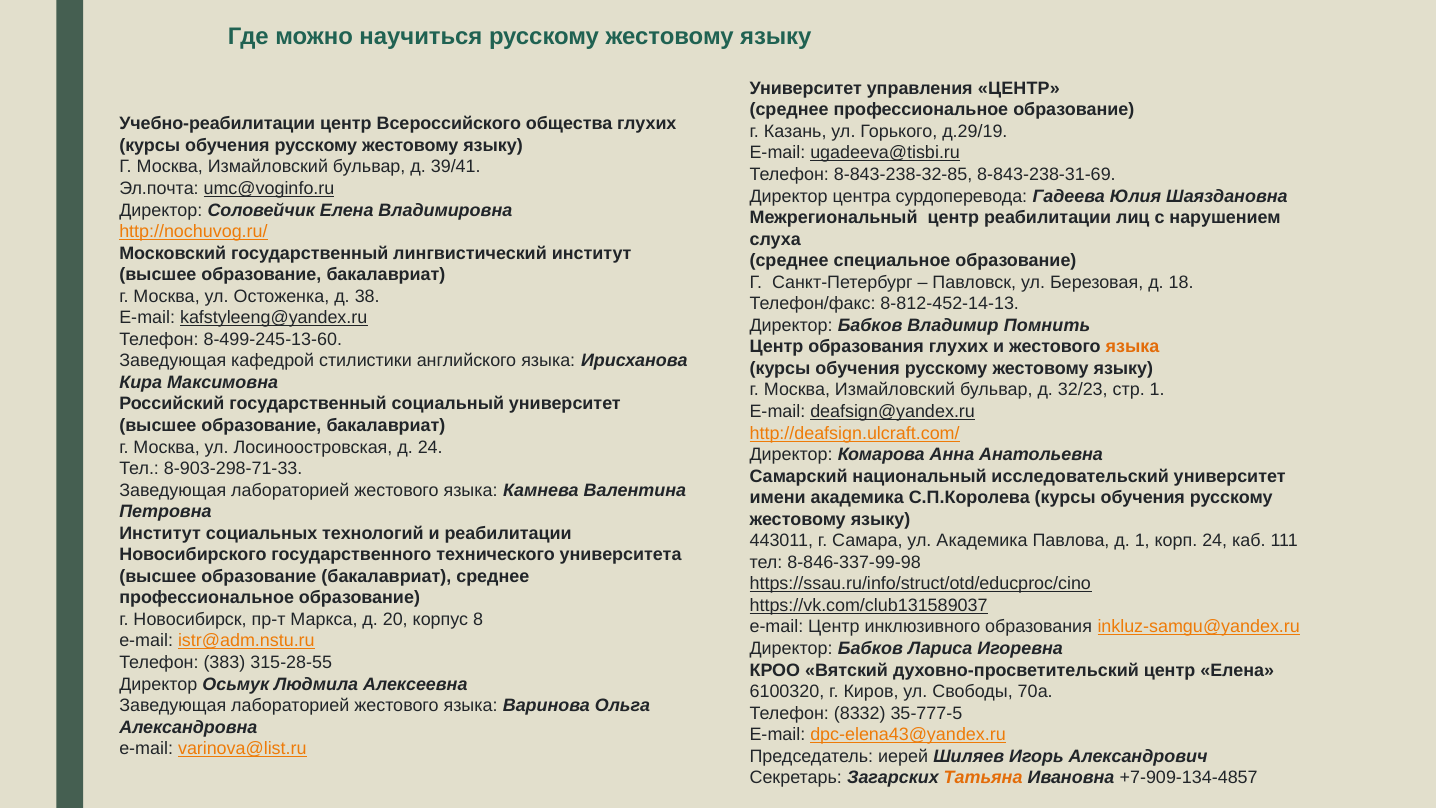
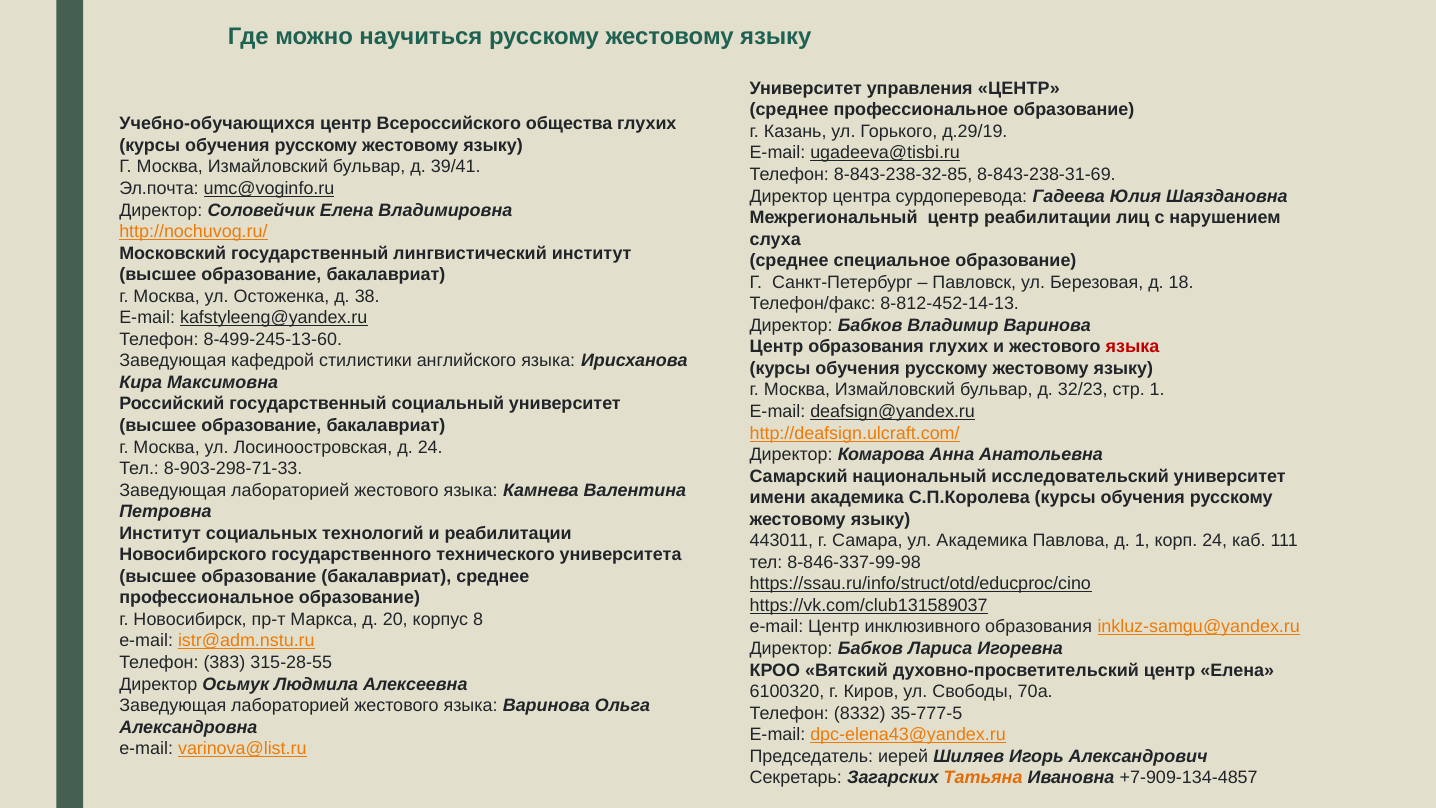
Учебно-реабилитации: Учебно-реабилитации -> Учебно-обучающихся (217, 124)
Владимир Помнить: Помнить -> Варинова (1047, 325)
языка colour: orange -> red (1133, 347)
